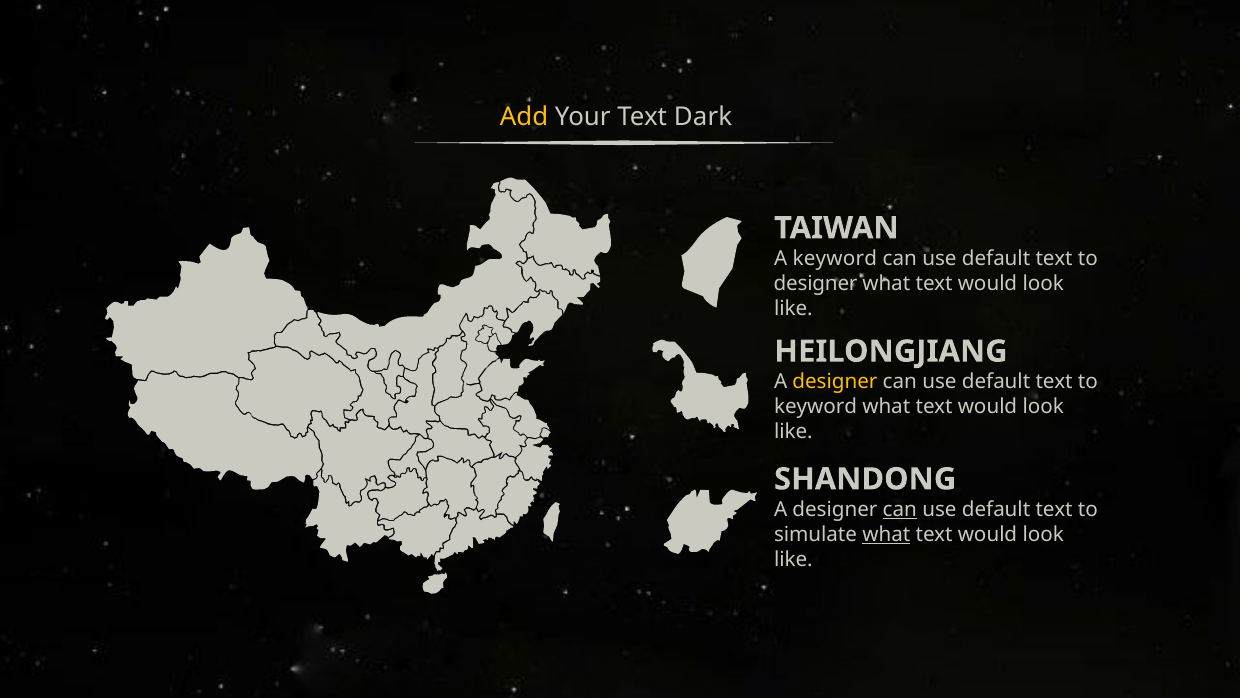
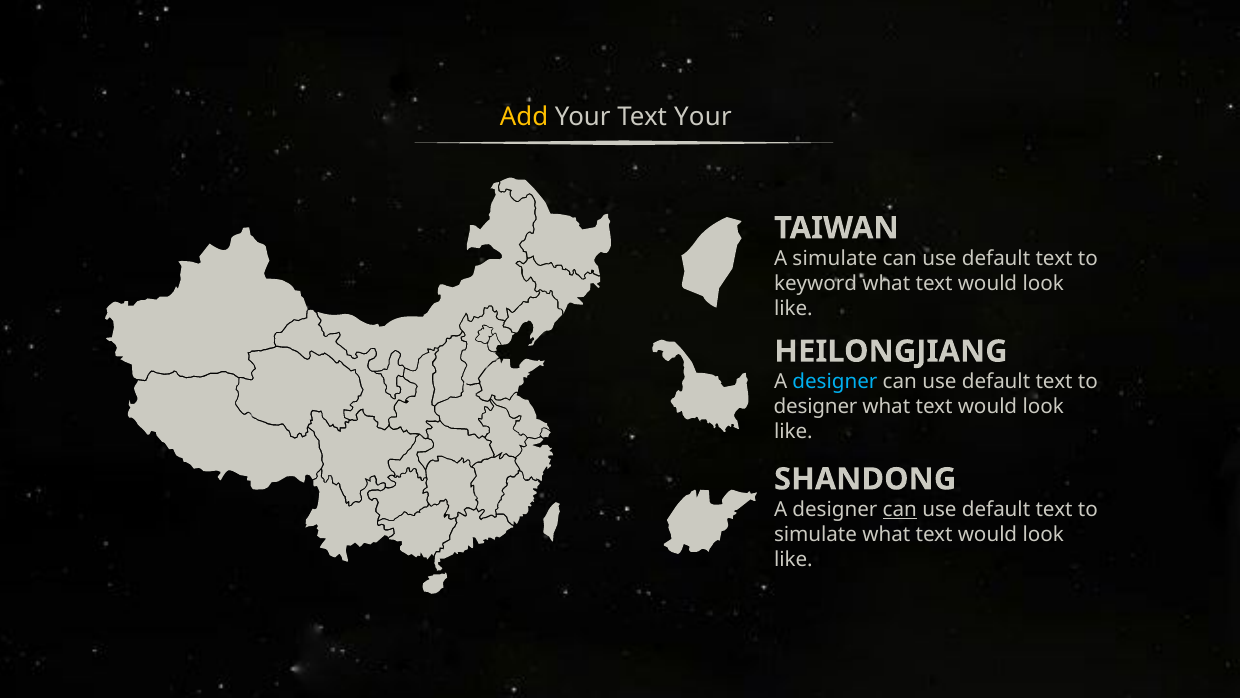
Text Dark: Dark -> Your (703, 117)
A keyword: keyword -> simulate (835, 259)
designer: designer -> keyword (816, 283)
designer colour: yellow -> light blue (835, 382)
keyword: keyword -> designer (816, 407)
what underline: present -> none (886, 534)
